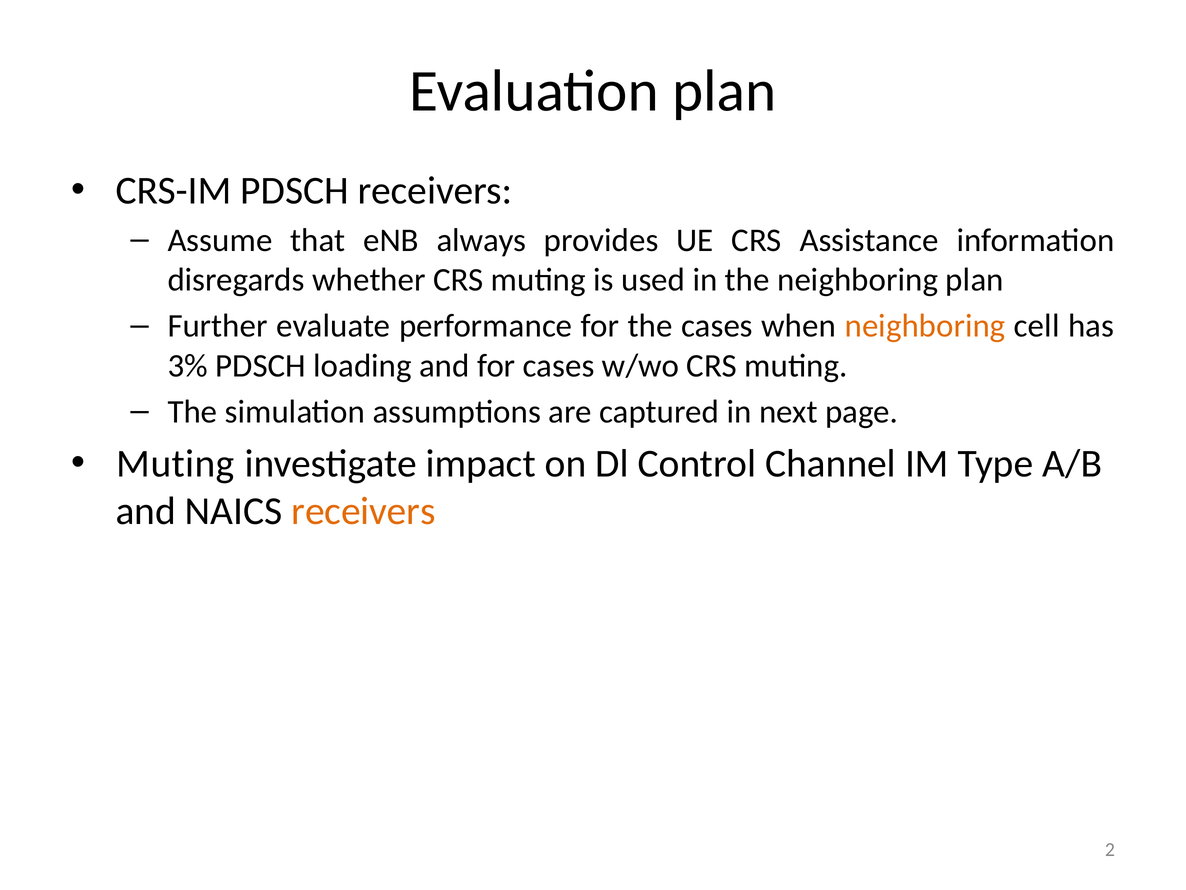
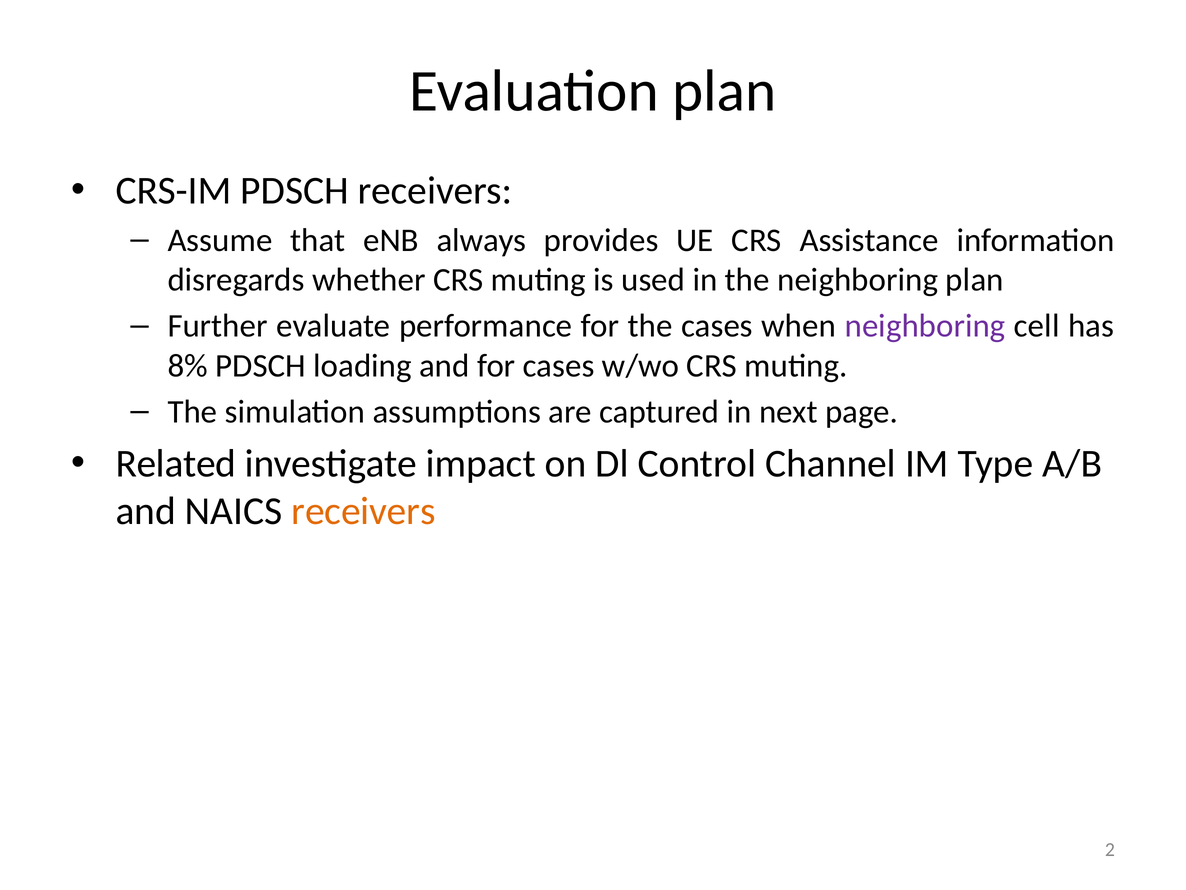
neighboring colour: orange -> purple (925, 326)
3%: 3% -> 8% (188, 365)
Muting: Muting -> Related (176, 463)
